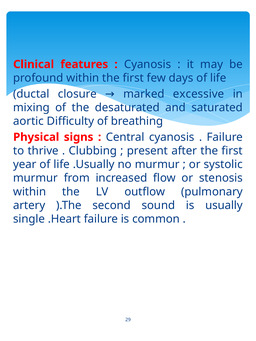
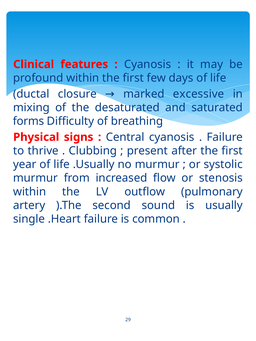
aortic: aortic -> forms (29, 121)
